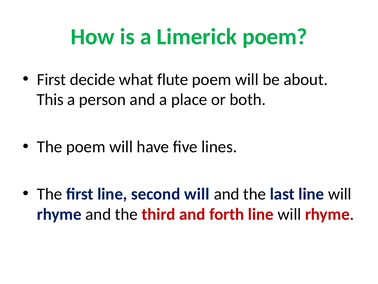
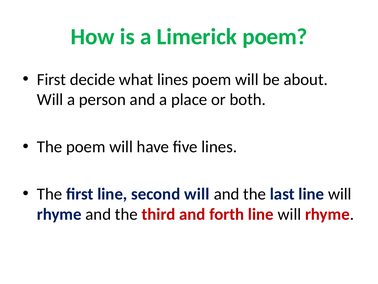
what flute: flute -> lines (173, 79)
This: This -> Will (50, 99)
